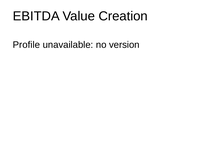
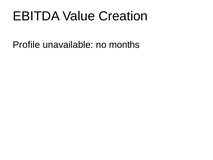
version: version -> months (124, 45)
